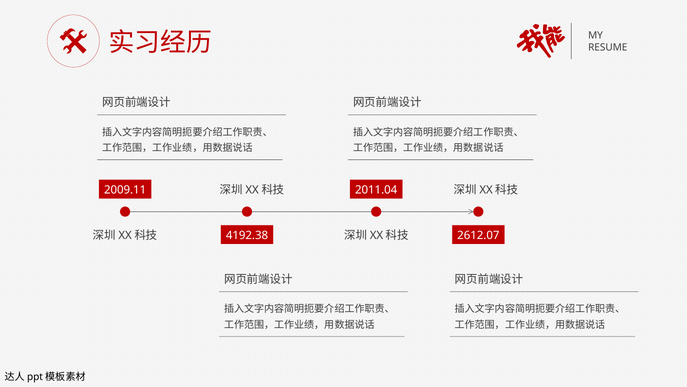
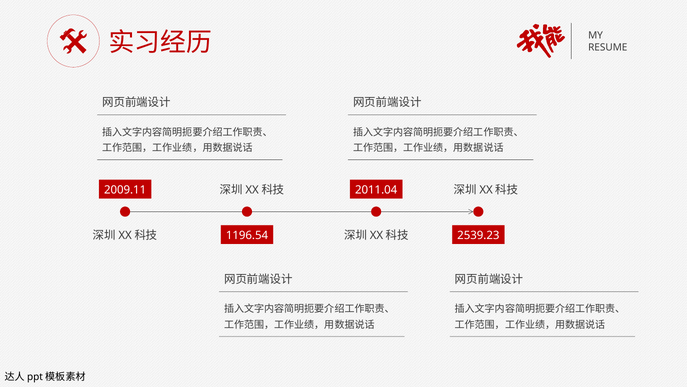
4192.38: 4192.38 -> 1196.54 (247, 235)
2612.07: 2612.07 -> 2539.23 (478, 235)
